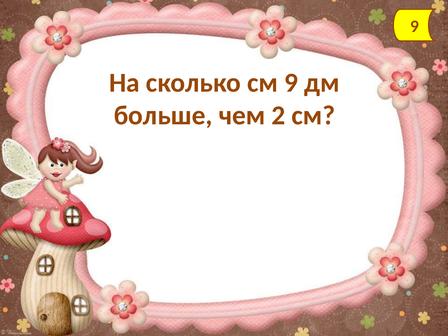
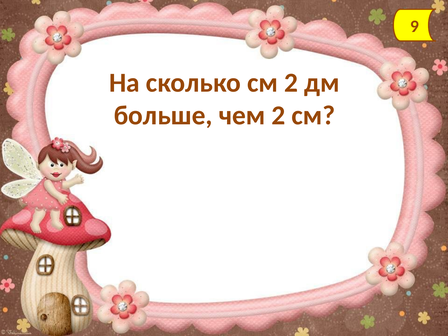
сколько см 9: 9 -> 2 (291, 83)
